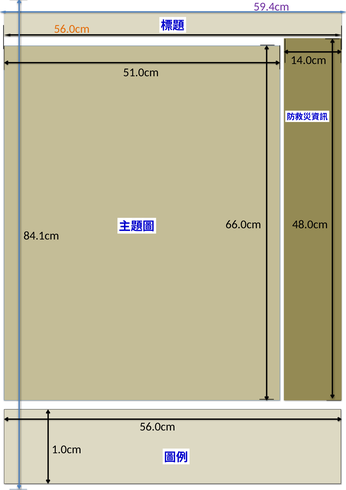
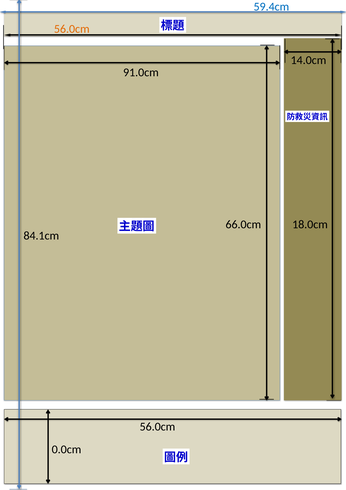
59.4cm colour: purple -> blue (271, 7)
51.0cm: 51.0cm -> 91.0cm (141, 72)
48.0cm: 48.0cm -> 18.0cm (310, 224)
1.0cm: 1.0cm -> 0.0cm (66, 449)
